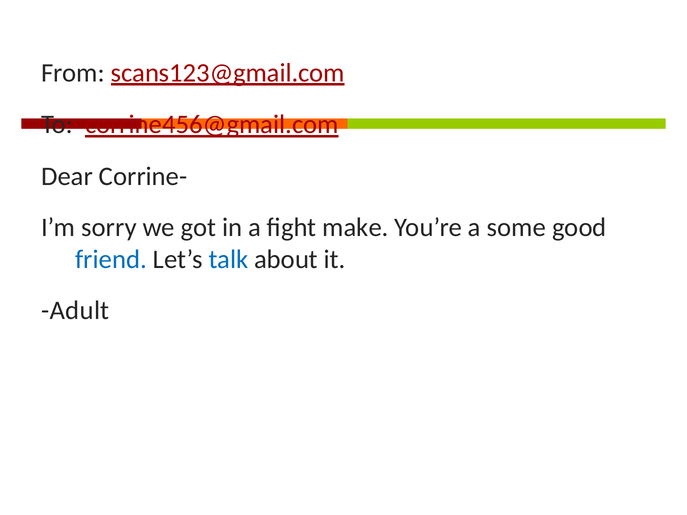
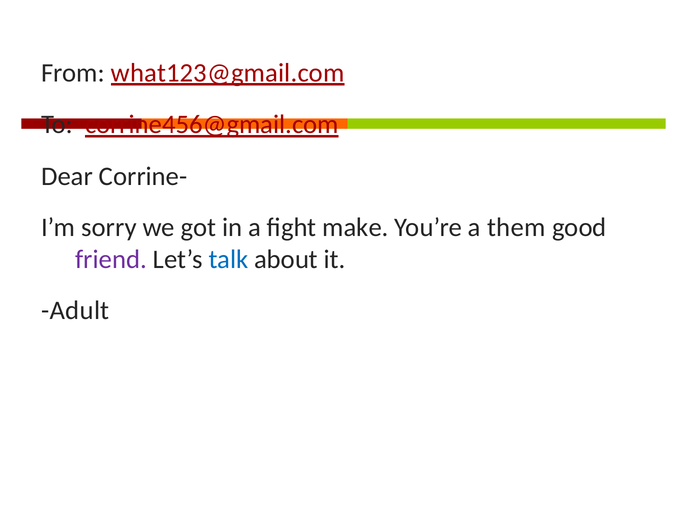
scans123@gmail.com: scans123@gmail.com -> what123@gmail.com (228, 73)
some: some -> them (516, 228)
friend colour: blue -> purple (111, 260)
